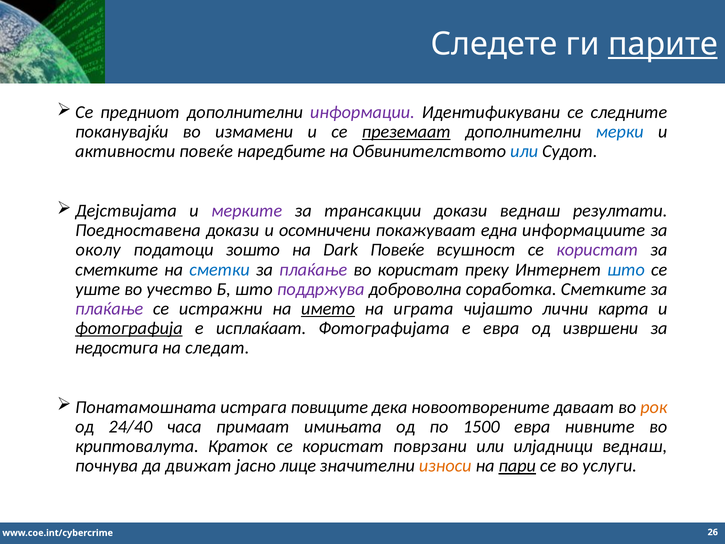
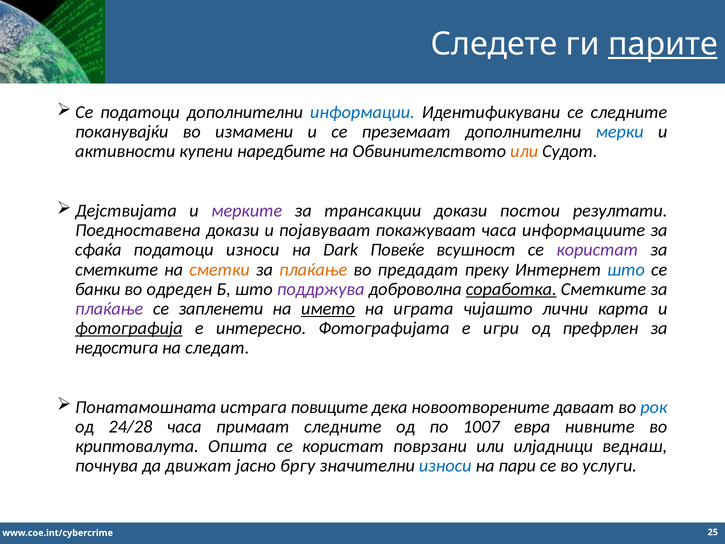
предниот: предниот -> податоци (140, 112)
информации colour: purple -> blue (362, 112)
преземаат underline: present -> none (406, 132)
активности повеќе: повеќе -> купени (206, 151)
или colour: blue -> orange (524, 151)
докази веднаш: веднаш -> постои (530, 211)
осомничени: осомничени -> појавуваат (325, 230)
покажуваат една: една -> часа (499, 230)
околу: околу -> сфаќа (98, 250)
податоци зошто: зошто -> износи (253, 250)
сметки colour: blue -> orange (220, 269)
плаќање colour: purple -> orange (313, 269)
во користат: користат -> предадат (418, 269)
уште: уште -> банки (98, 289)
учество: учество -> одреден (179, 289)
соработка underline: none -> present (511, 289)
истражни: истражни -> запленети (221, 309)
исплаќаат: исплаќаат -> интересно (261, 328)
е евра: евра -> игри (501, 328)
извршени: извршени -> префрлен (601, 328)
рок colour: orange -> blue (654, 407)
24/40: 24/40 -> 24/28 (130, 427)
примаат имињата: имињата -> следните (343, 427)
1500: 1500 -> 1007 (481, 427)
Краток: Краток -> Општа (238, 446)
лице: лице -> бргу (298, 466)
износи colour: orange -> blue (445, 466)
пари underline: present -> none (517, 466)
26: 26 -> 25 (713, 532)
